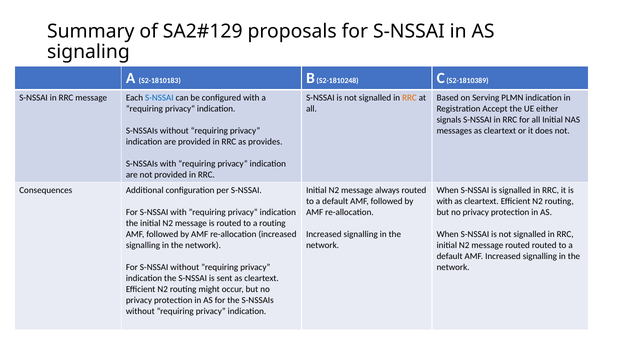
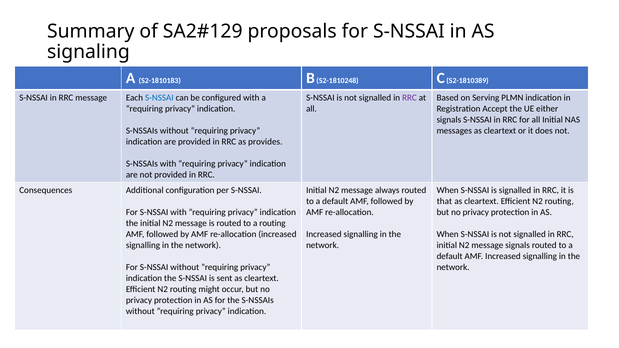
RRC colour: orange -> purple (409, 98)
with: with -> that (444, 201)
message routed: routed -> signals (518, 245)
